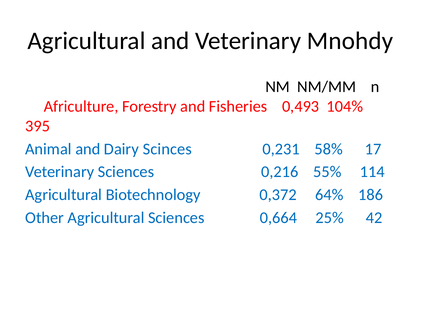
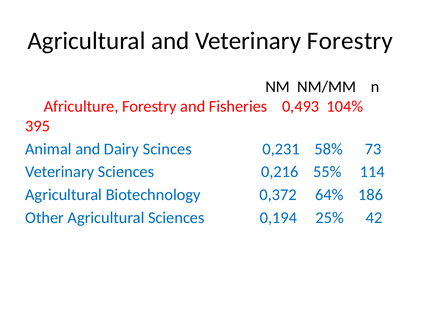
Veterinary Mnohdy: Mnohdy -> Forestry (350, 41)
17: 17 -> 73 (373, 149)
0,664: 0,664 -> 0,194 (278, 217)
